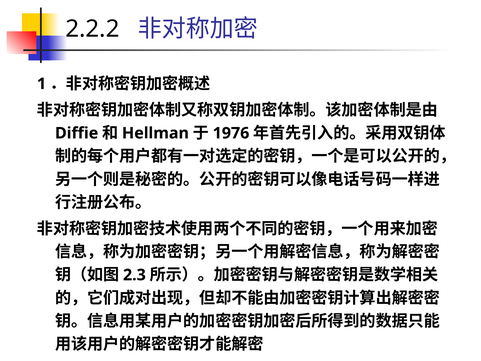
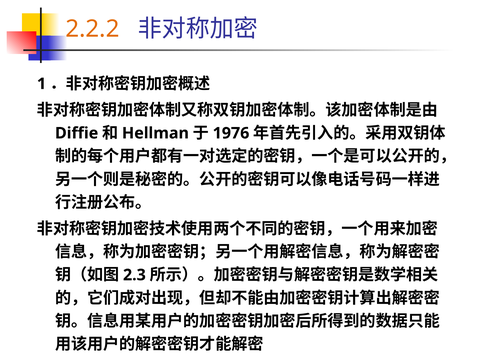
2.2.2 colour: black -> orange (92, 29)
